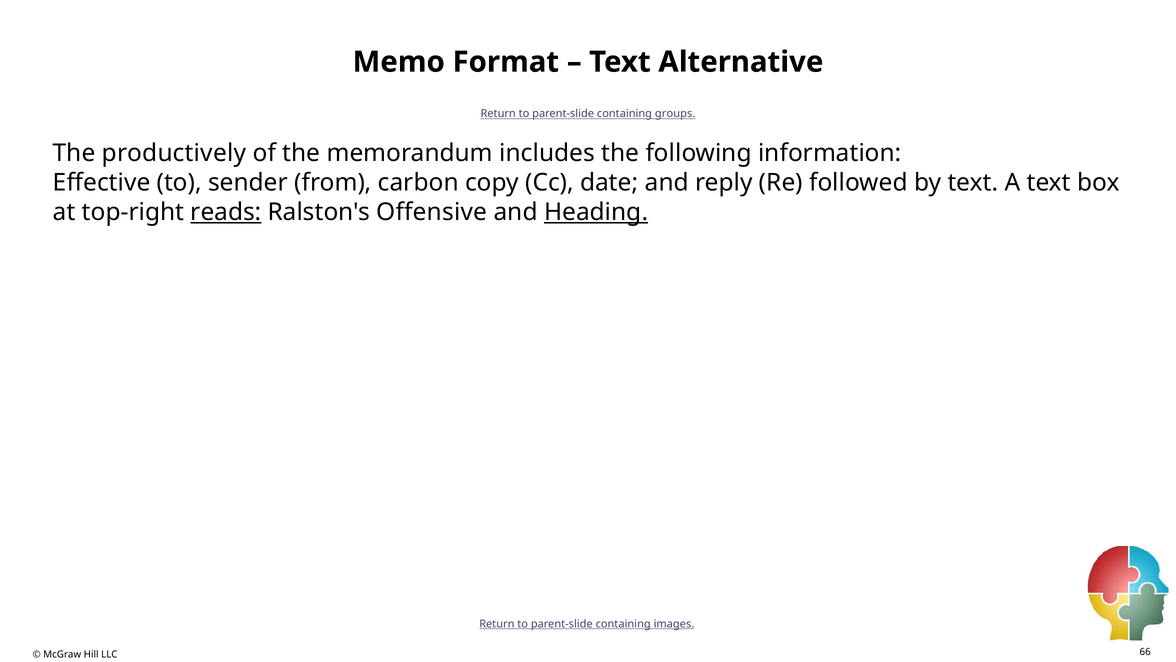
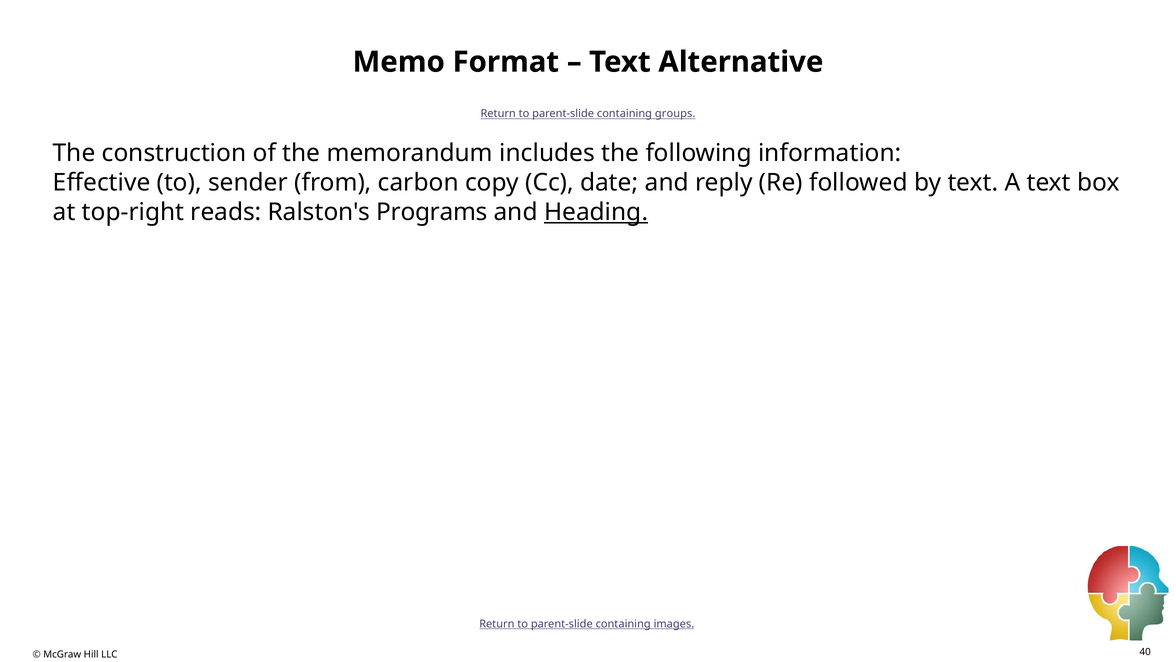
productively: productively -> construction (174, 153)
reads underline: present -> none (226, 212)
Offensive: Offensive -> Programs (432, 212)
66: 66 -> 40 (1145, 651)
